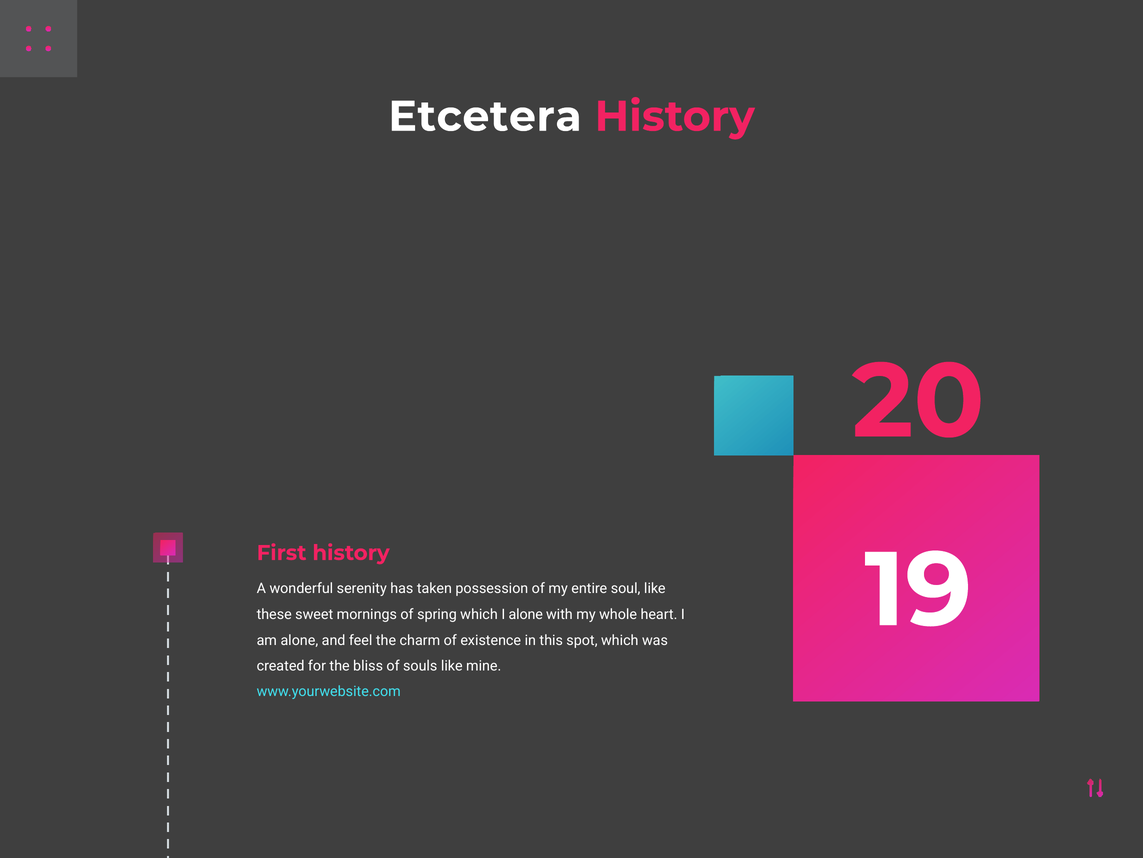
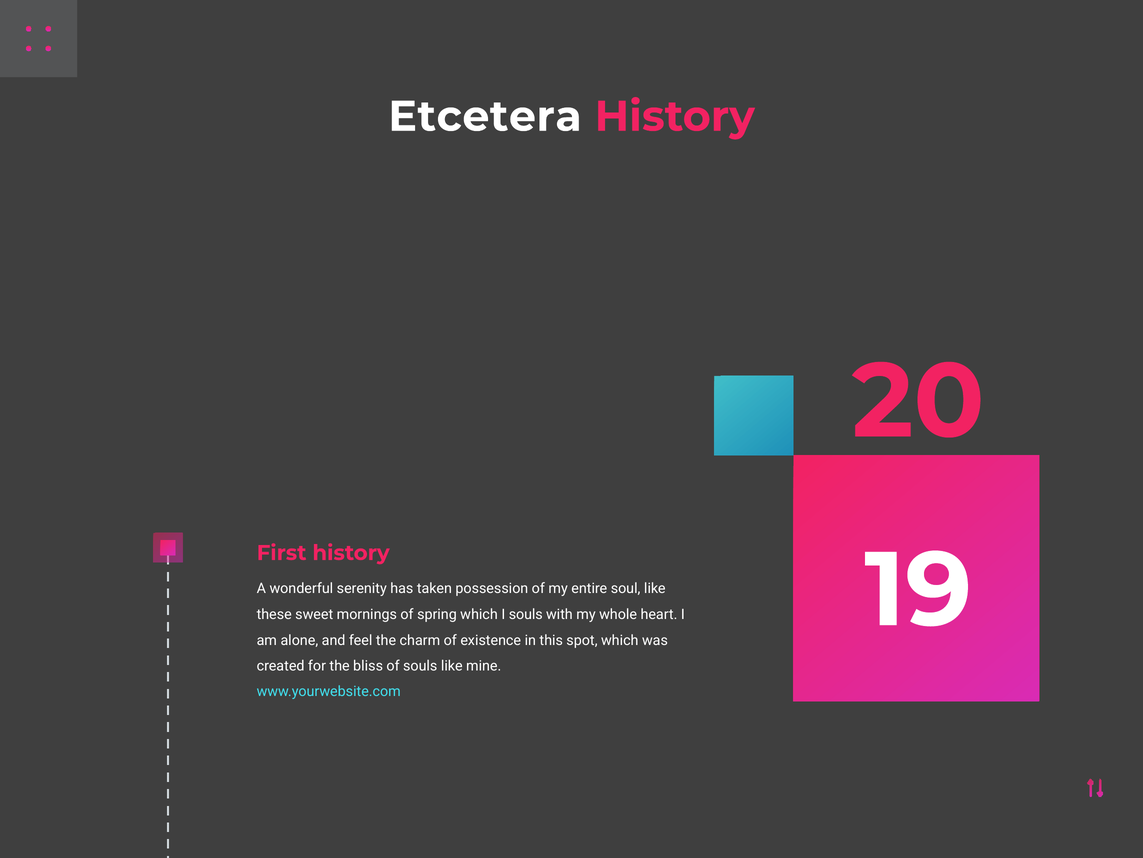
I alone: alone -> souls (526, 614)
